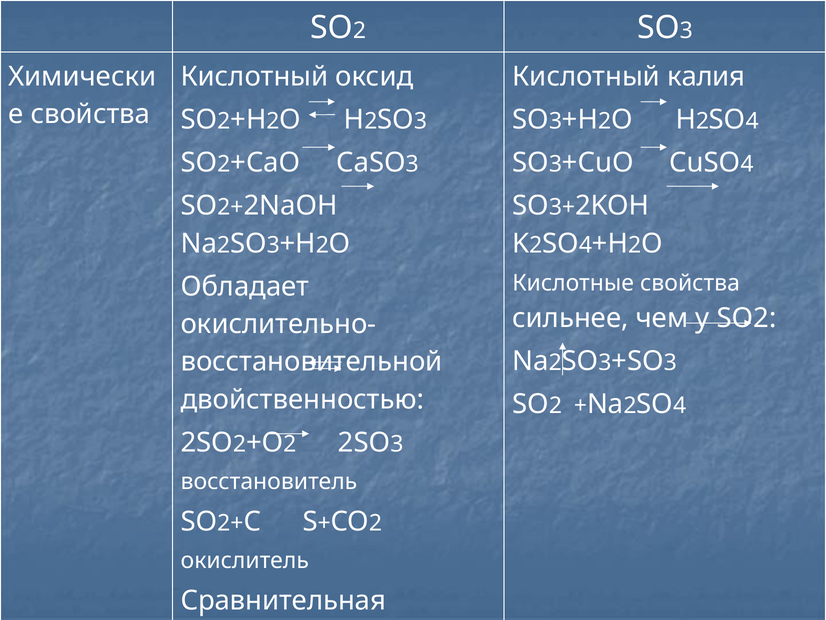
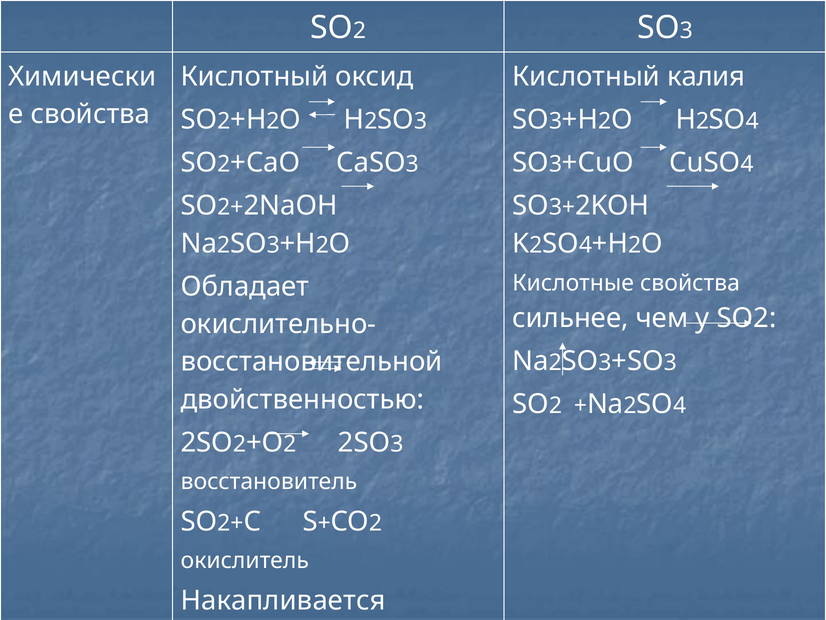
Сравнительная: Сравнительная -> Накапливается (283, 600)
